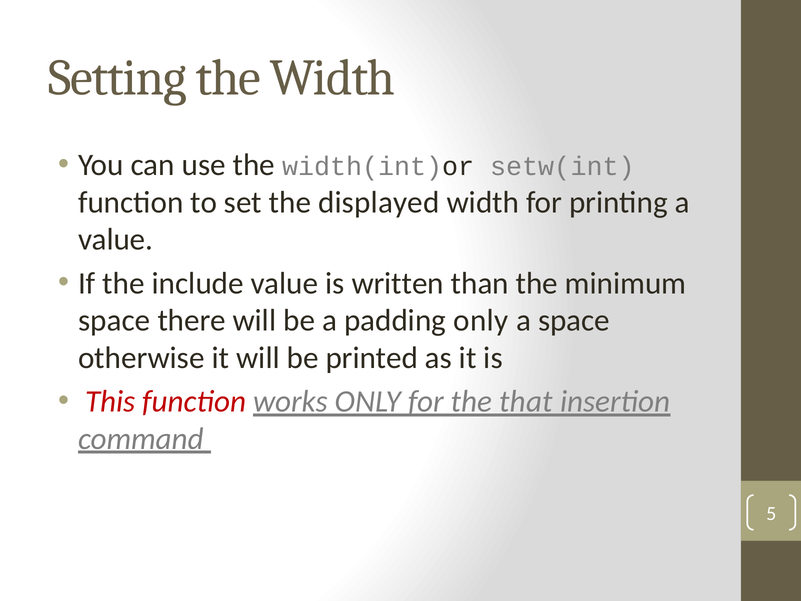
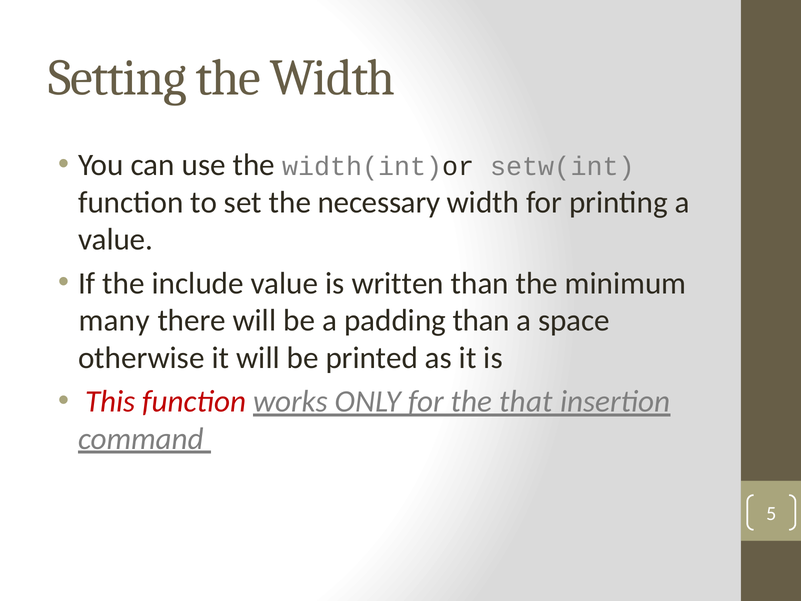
displayed: displayed -> necessary (379, 202)
space: space -> many (114, 320)
padding only: only -> than (481, 320)
